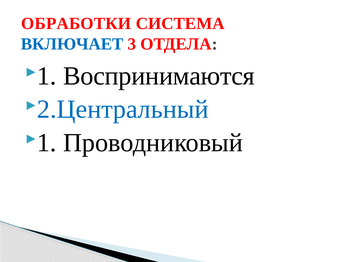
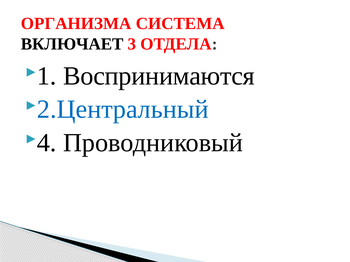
ОБРАБОТКИ: ОБРАБОТКИ -> ОРГАНИЗМА (76, 24)
ВКЛЮЧАЕТ colour: blue -> black (72, 44)
1: 1 -> 4 (47, 143)
